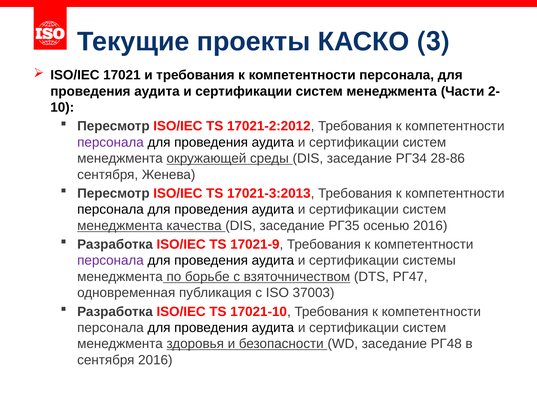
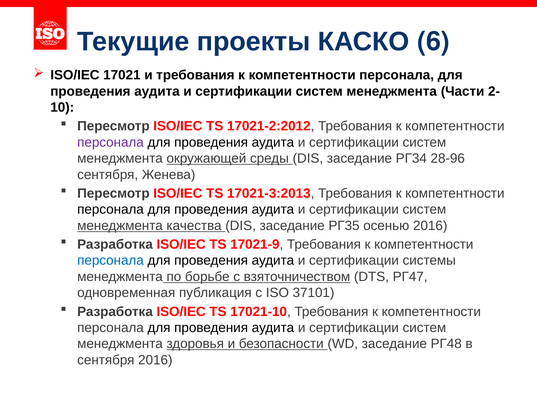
3: 3 -> 6 (433, 42)
28-86: 28-86 -> 28-96 (448, 158)
персонала colour: purple -> blue (110, 260)
37003: 37003 -> 37101 (314, 293)
